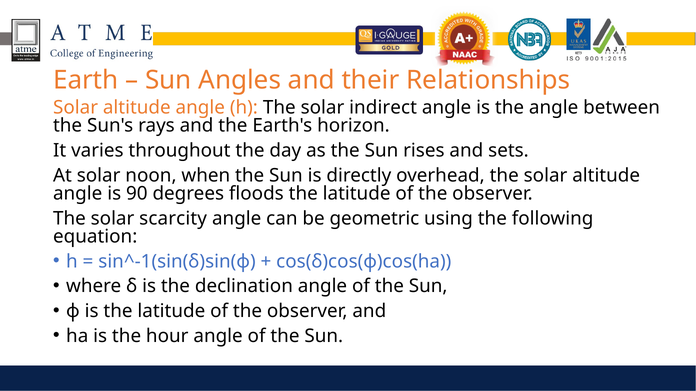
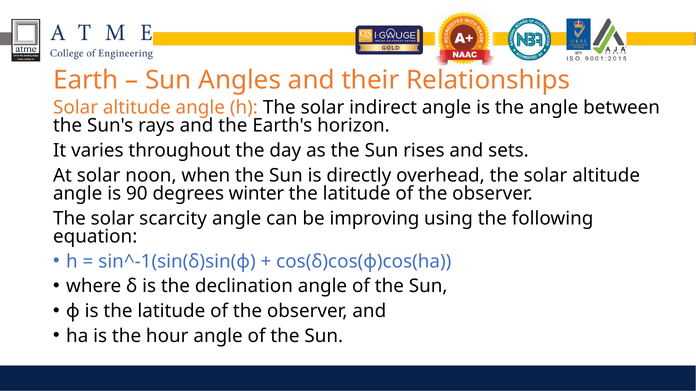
floods: floods -> winter (256, 194)
geometric: geometric -> improving (374, 219)
